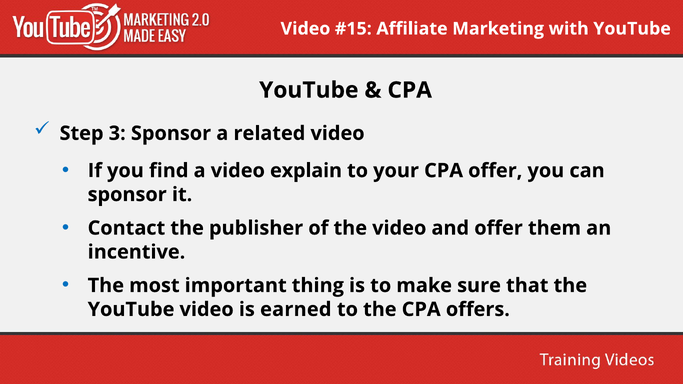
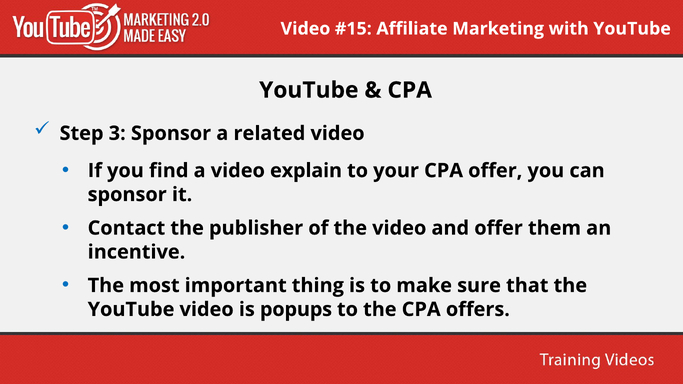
earned: earned -> popups (296, 310)
